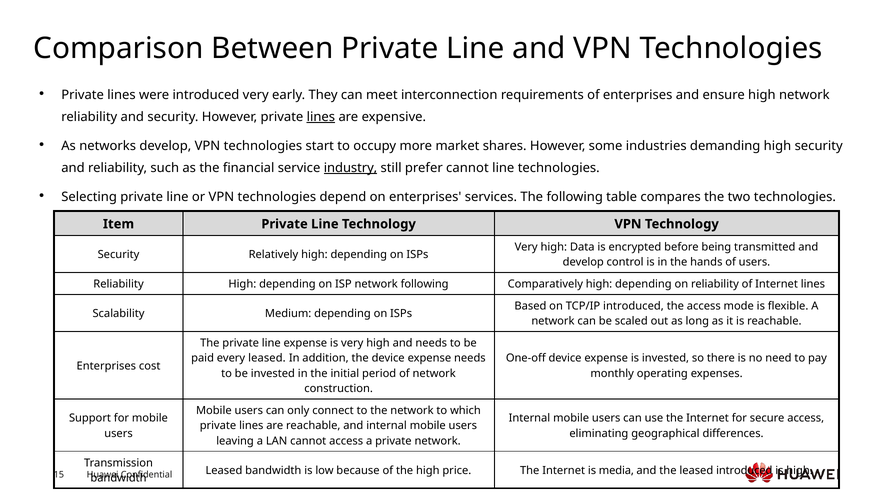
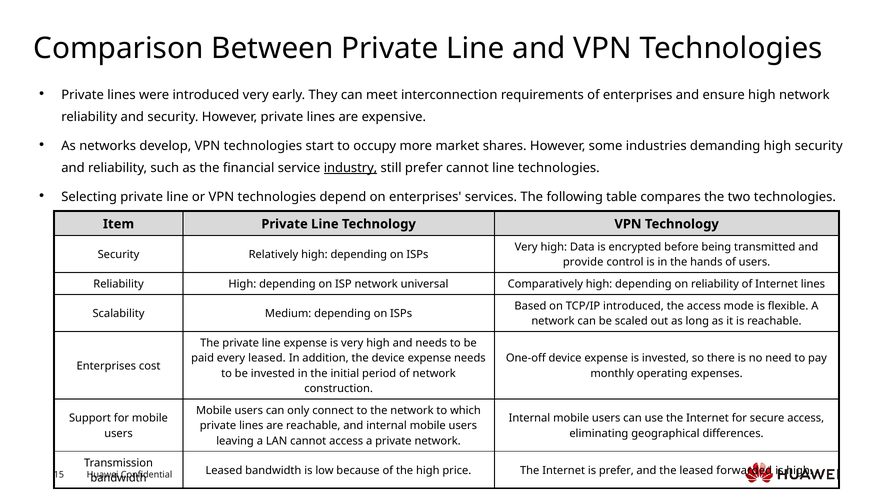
lines underline: present -> none (321, 117)
develop: develop -> provide (583, 262)
network following: following -> universal (425, 284)
is media: media -> prefer (616, 470)
leased introduced: introduced -> forwarded (744, 470)
